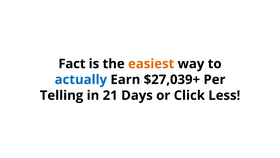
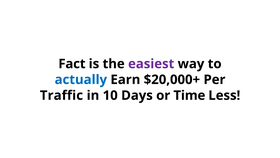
easiest colour: orange -> purple (151, 64)
$27,039+: $27,039+ -> $20,000+ (172, 79)
Telling: Telling -> Traffic (61, 95)
21: 21 -> 10 (110, 95)
Click: Click -> Time (189, 95)
